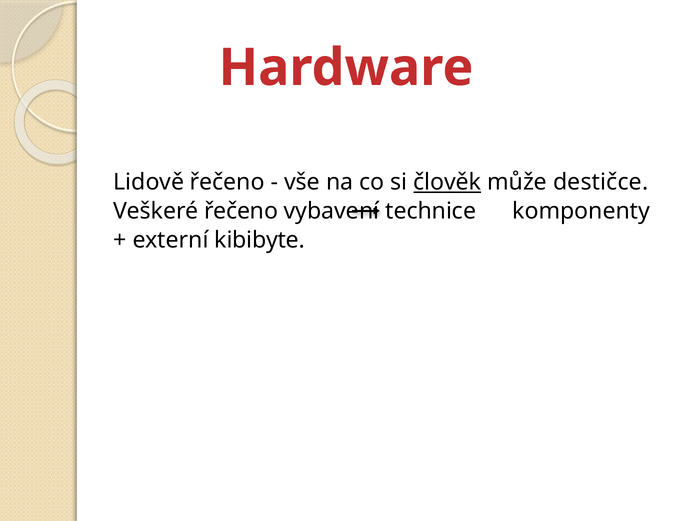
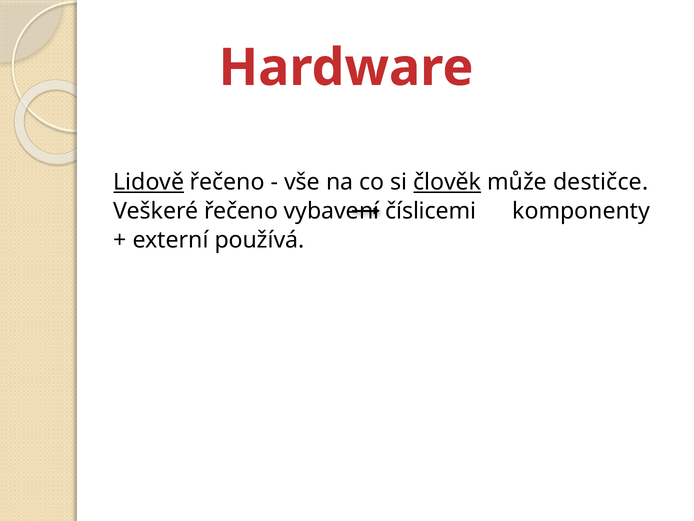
Lidově underline: none -> present (149, 182)
technice: technice -> číslicemi (431, 211)
kibibyte: kibibyte -> používá (260, 240)
